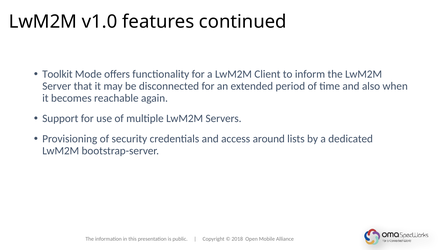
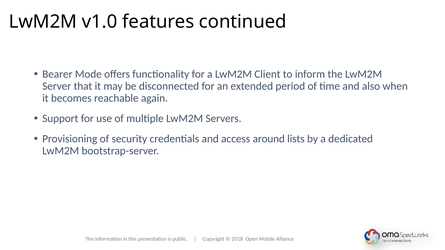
Toolkit: Toolkit -> Bearer (57, 74)
